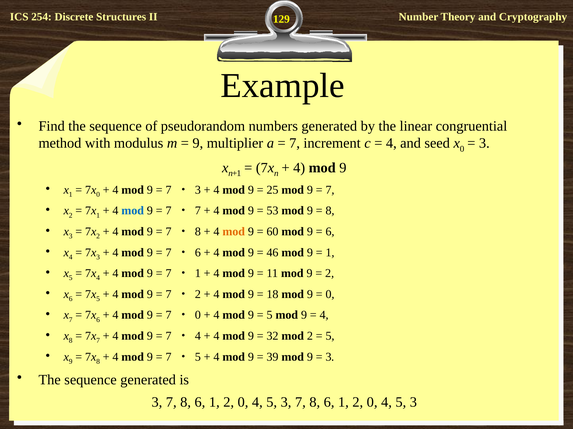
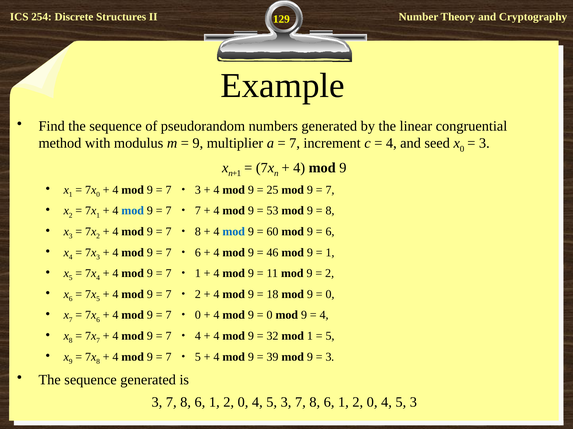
mod colour: orange -> blue (234, 232)
5: 5 -> 0 (270, 316)
mod 2: 2 -> 1 (310, 337)
